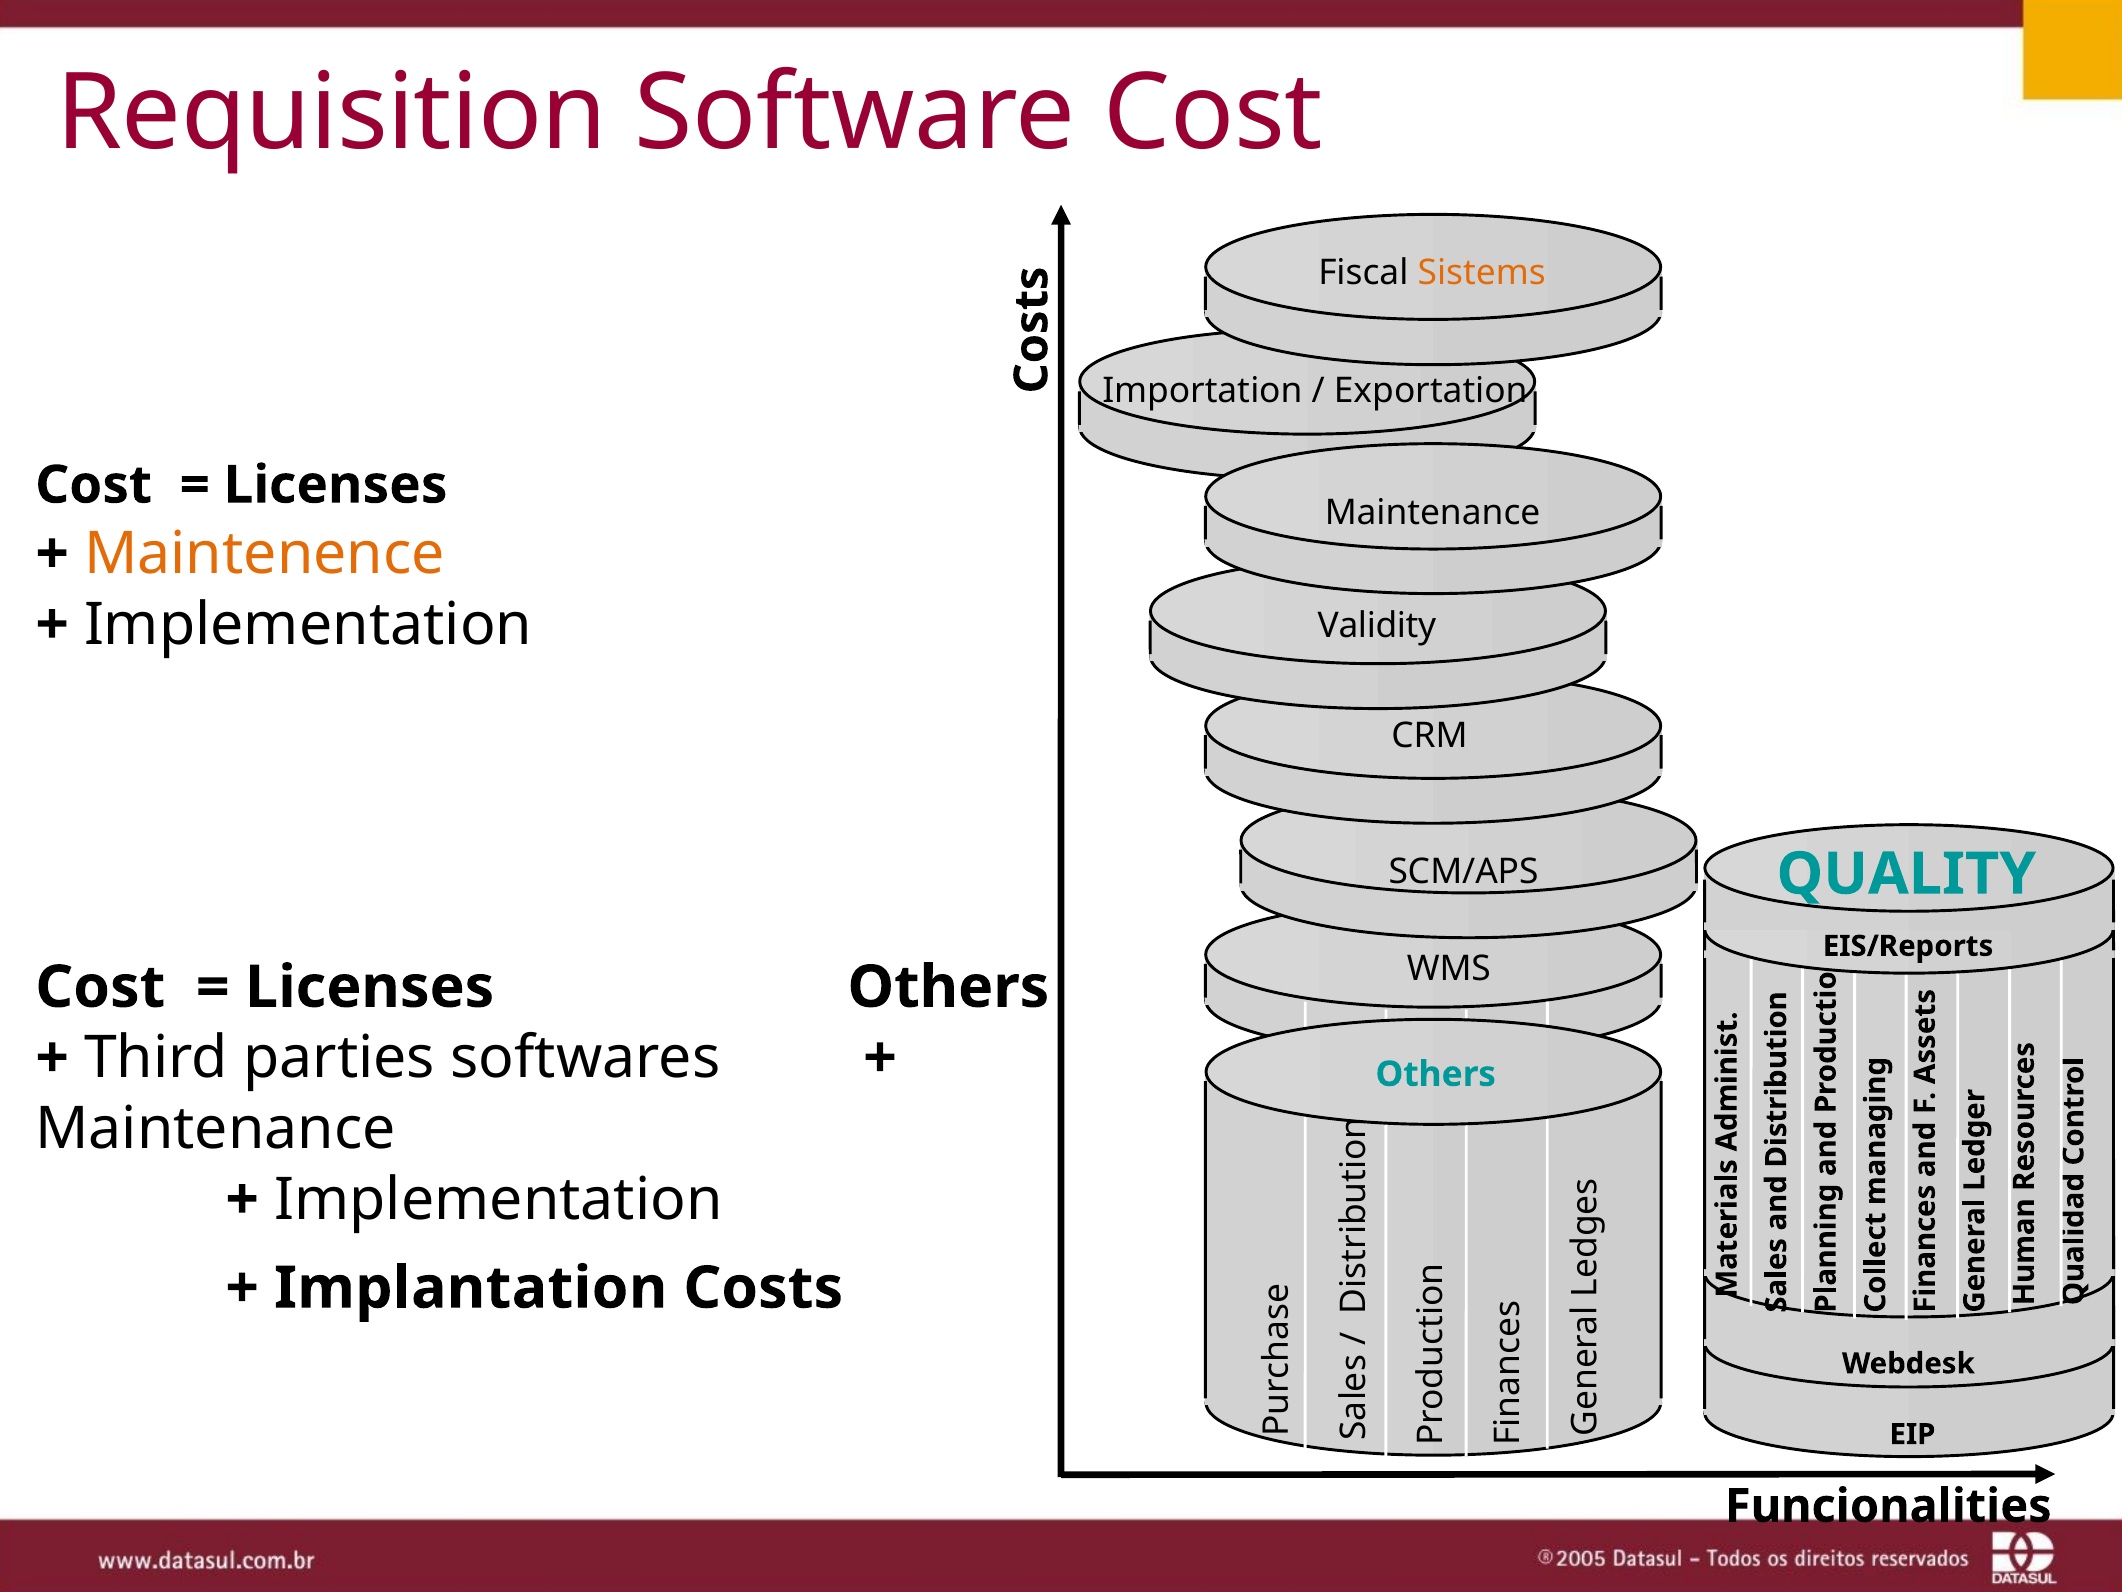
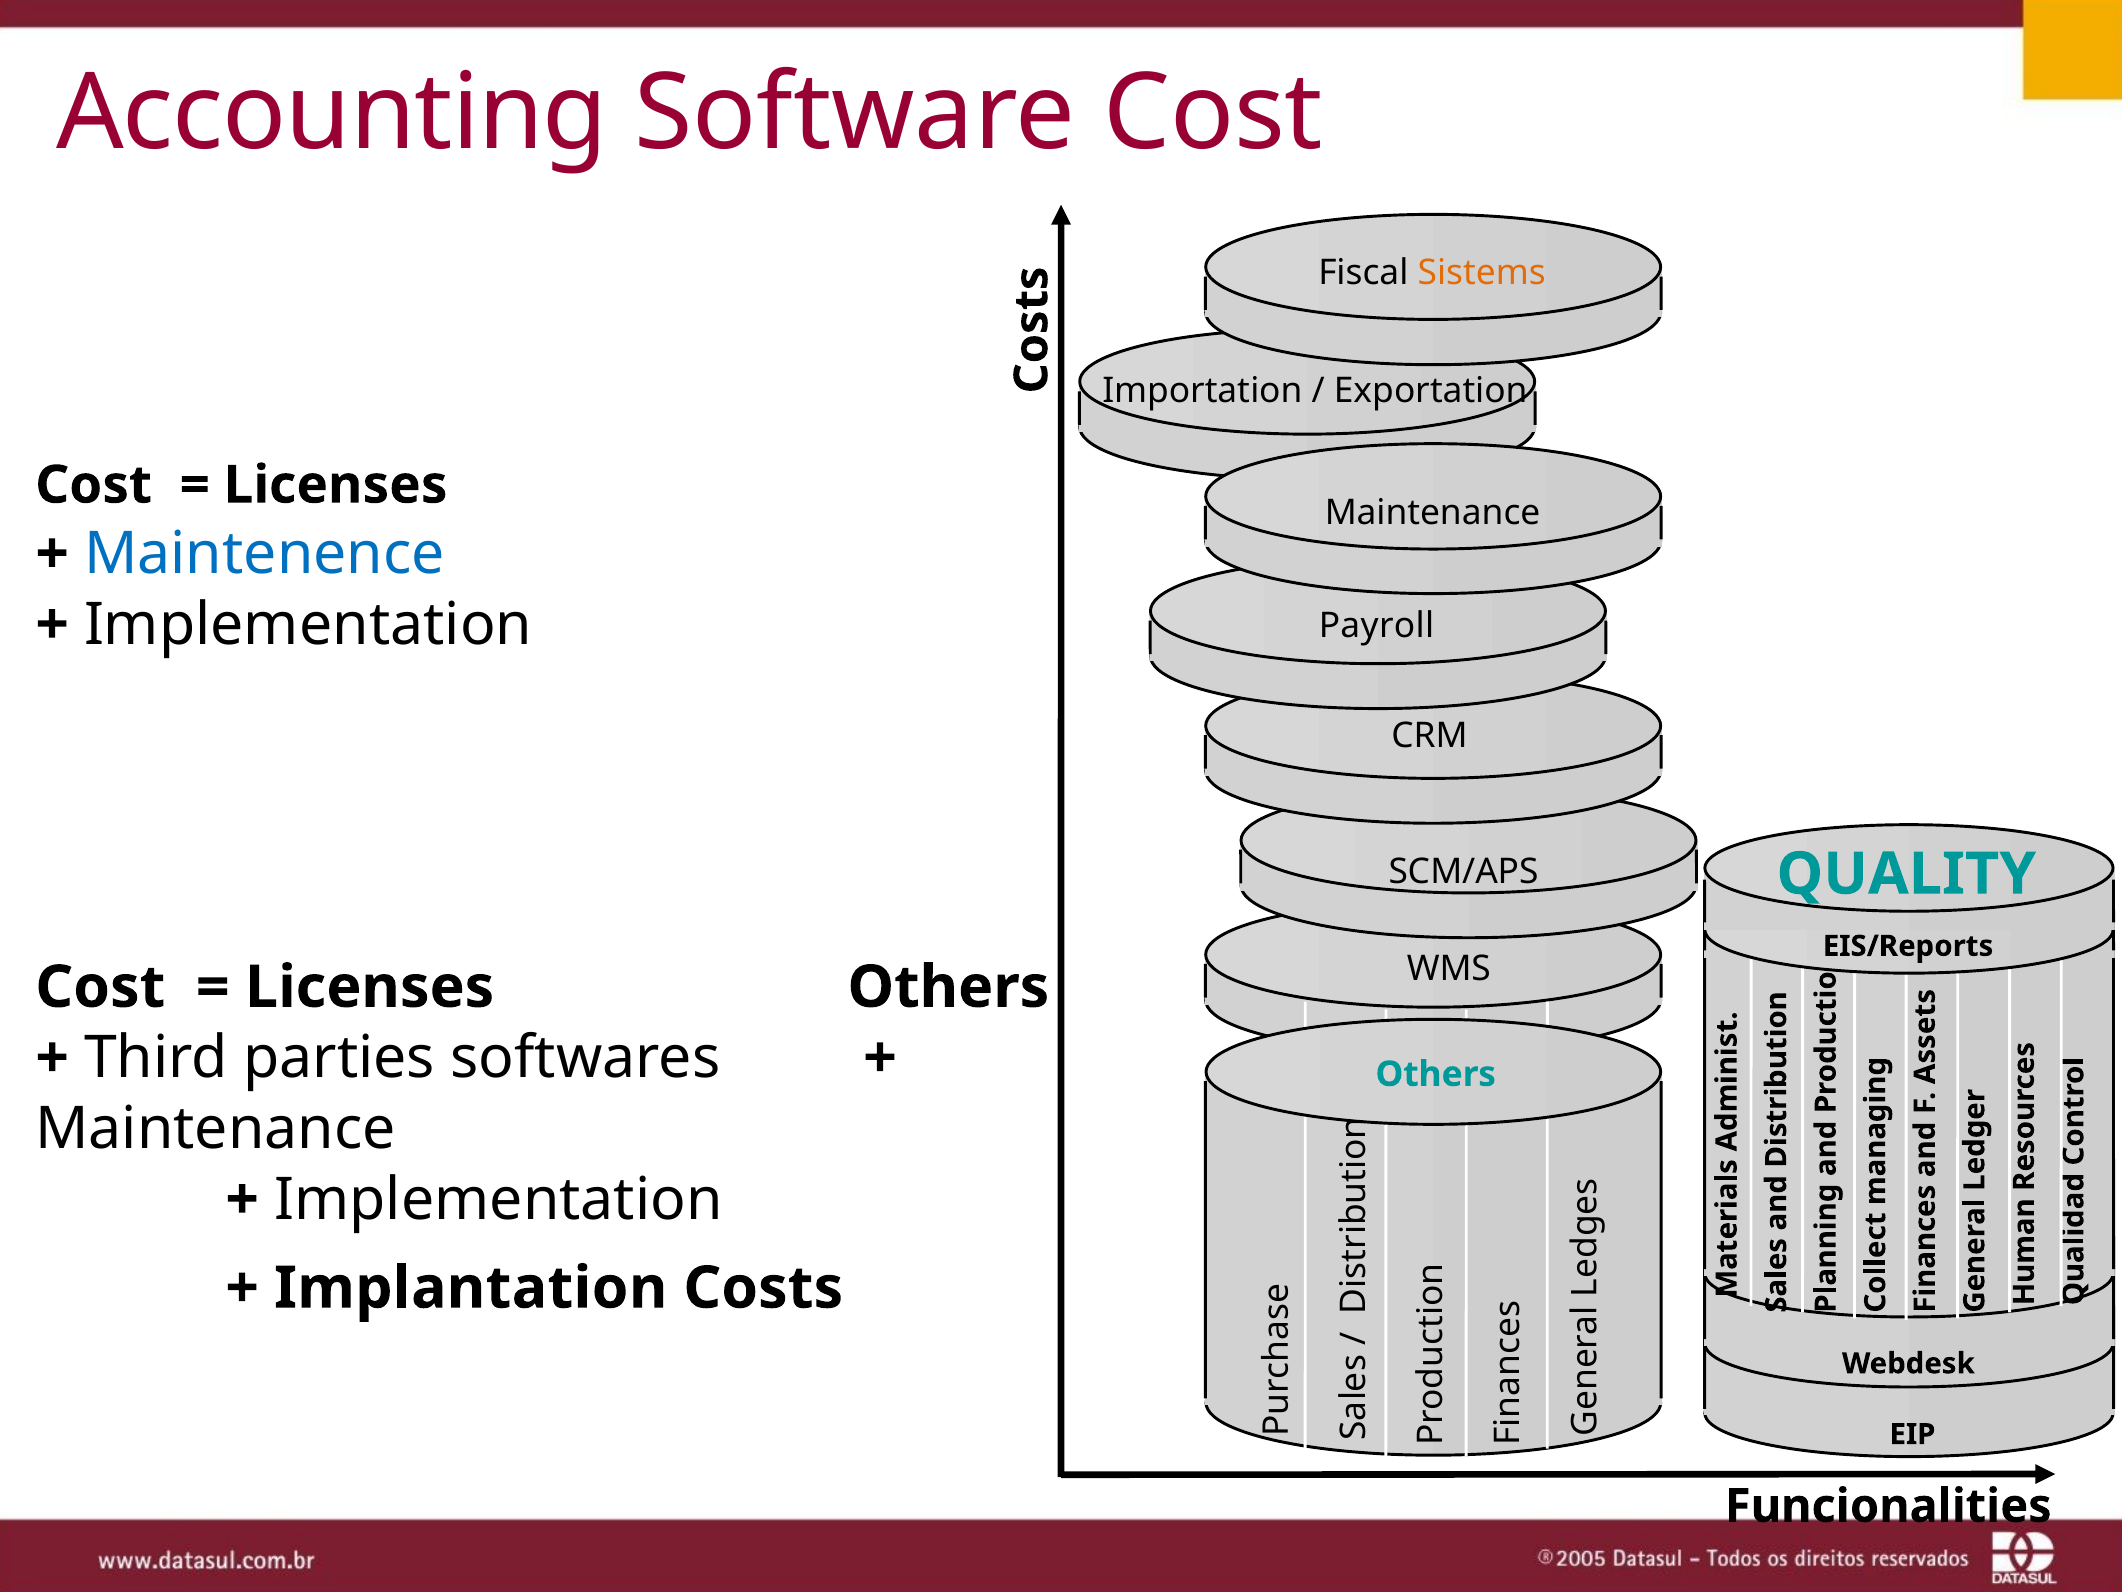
Requisition: Requisition -> Accounting (332, 113)
Maintenence colour: orange -> blue (264, 554)
Validity: Validity -> Payroll (1377, 626)
